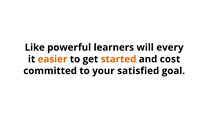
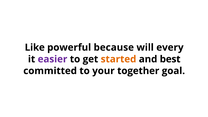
learners: learners -> because (114, 47)
easier colour: orange -> purple (53, 59)
cost: cost -> best (170, 59)
satisfied: satisfied -> together (138, 71)
